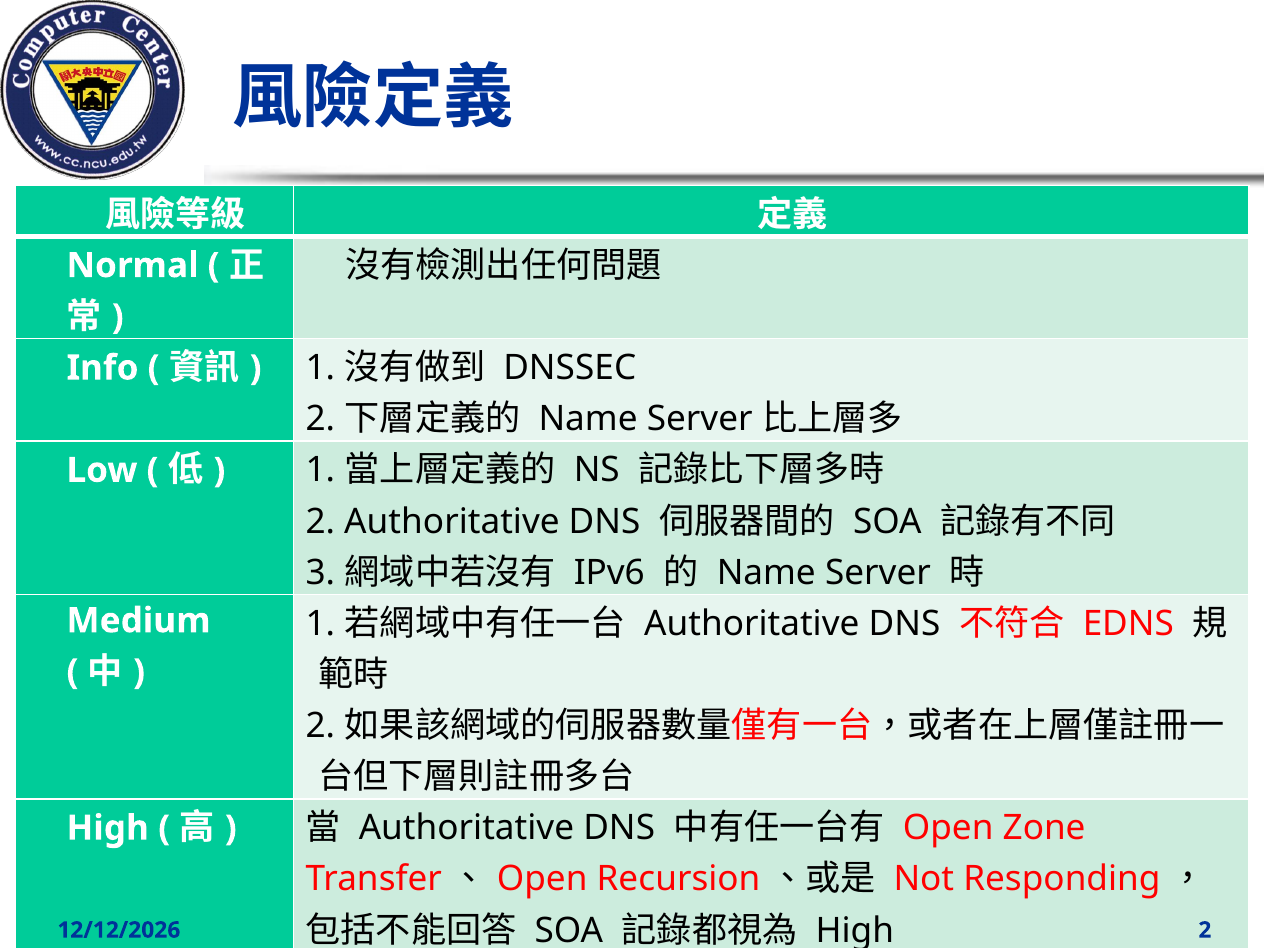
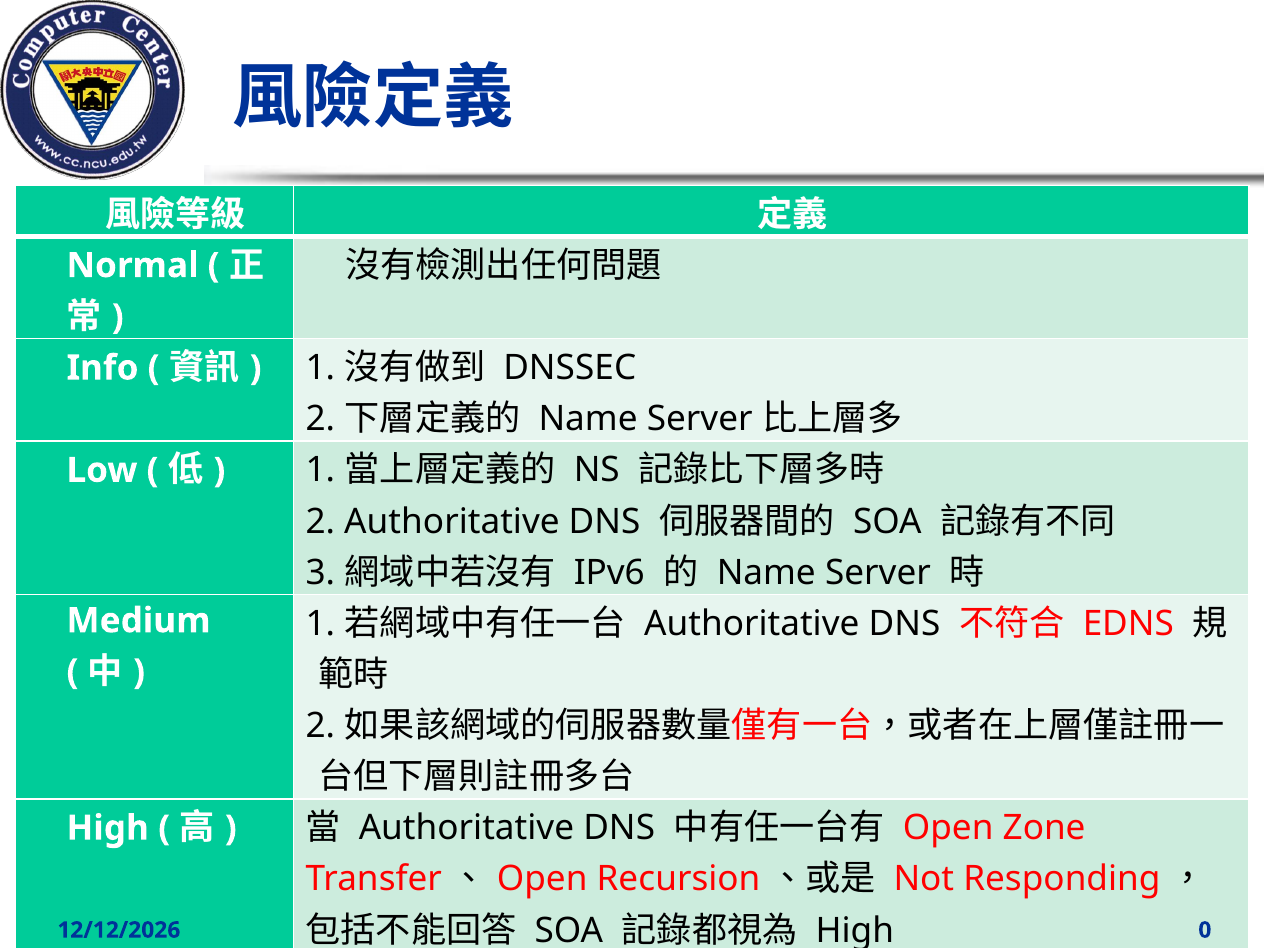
2: 2 -> 0 (1205, 930)
